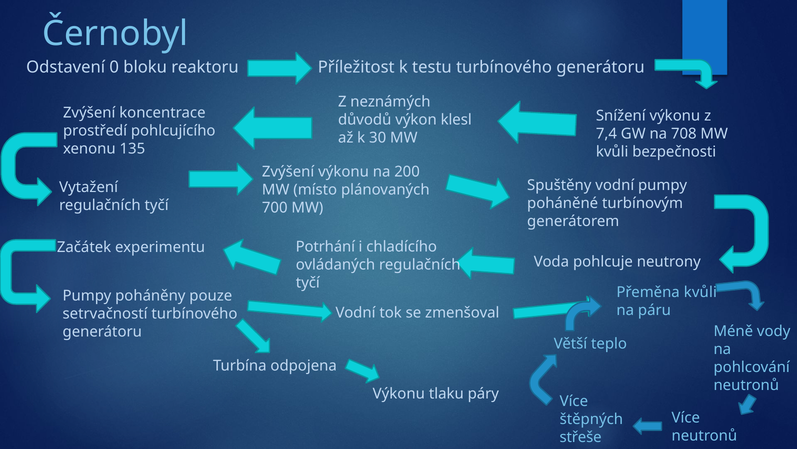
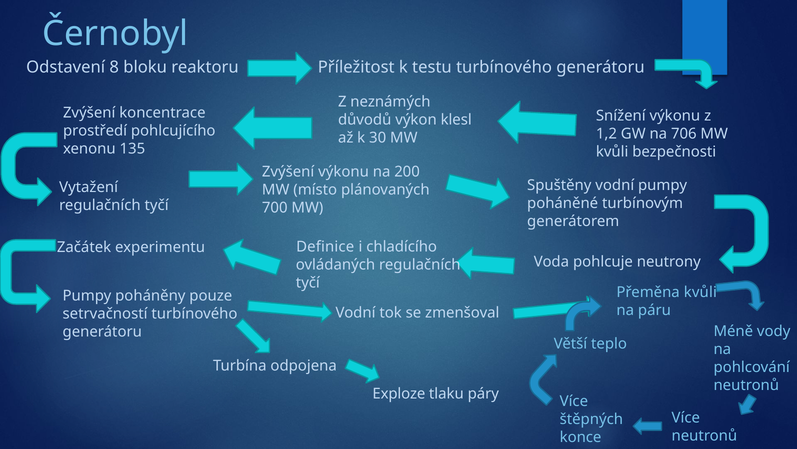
0: 0 -> 8 (114, 67)
7,4: 7,4 -> 1,2 (606, 134)
708: 708 -> 706 (684, 134)
Potrhání: Potrhání -> Definice (325, 246)
Výkonu: Výkonu -> Exploze (399, 393)
střeše: střeše -> konce (581, 437)
